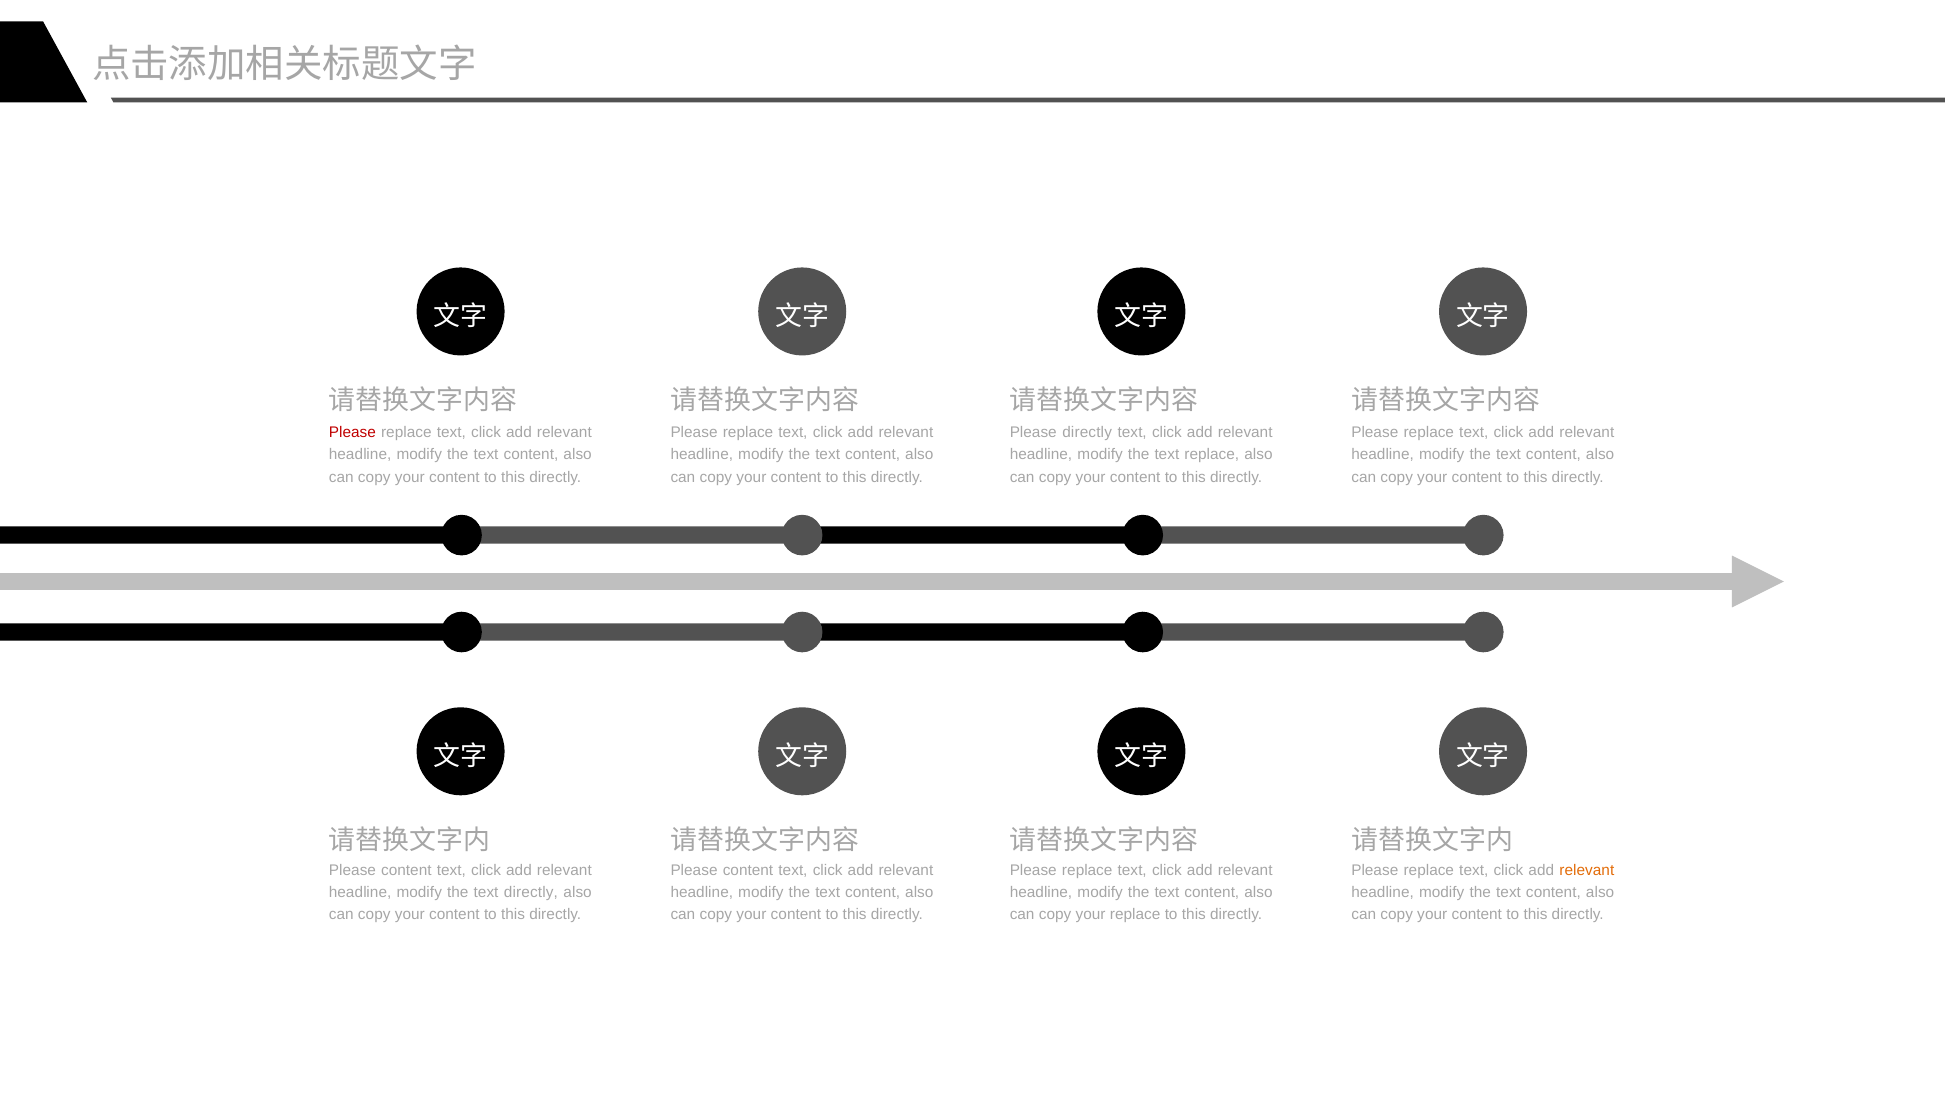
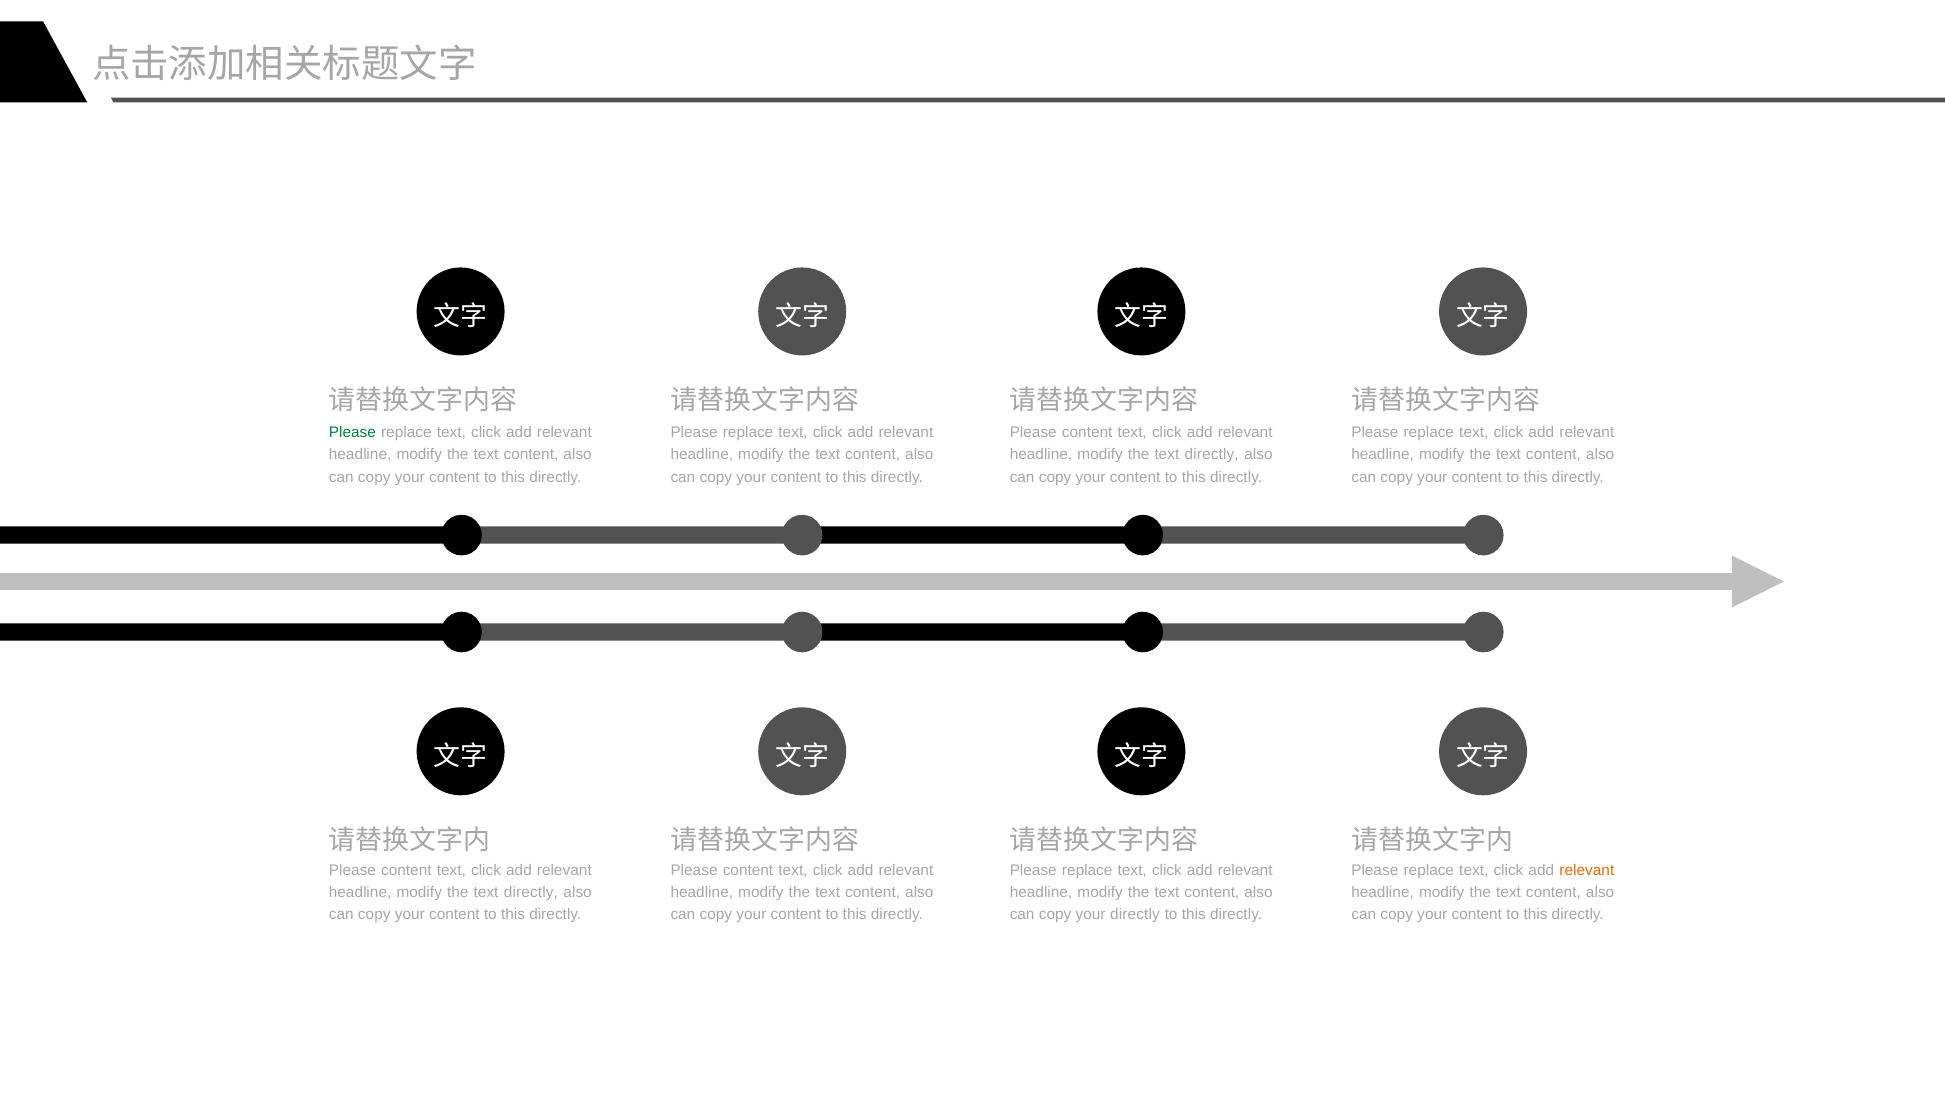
Please colour: red -> green (352, 433)
directly: directly -> content (1087, 433)
replace: replace -> directly (1212, 455)
your replace: replace -> directly (1135, 915)
